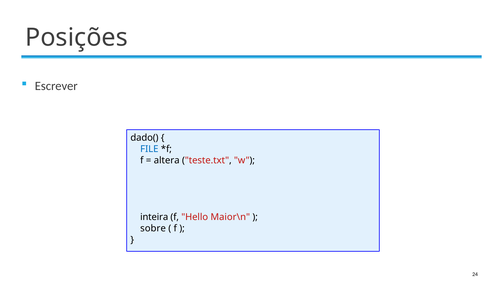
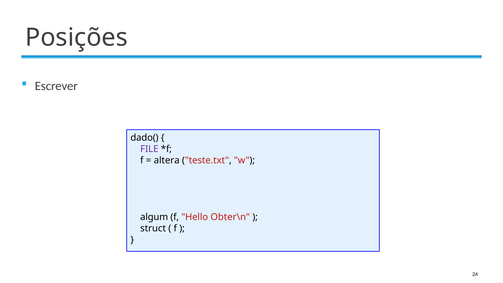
FILE colour: blue -> purple (149, 149)
inteira: inteira -> algum (154, 217)
Maior\n: Maior\n -> Obter\n (230, 217)
sobre: sobre -> struct (153, 228)
